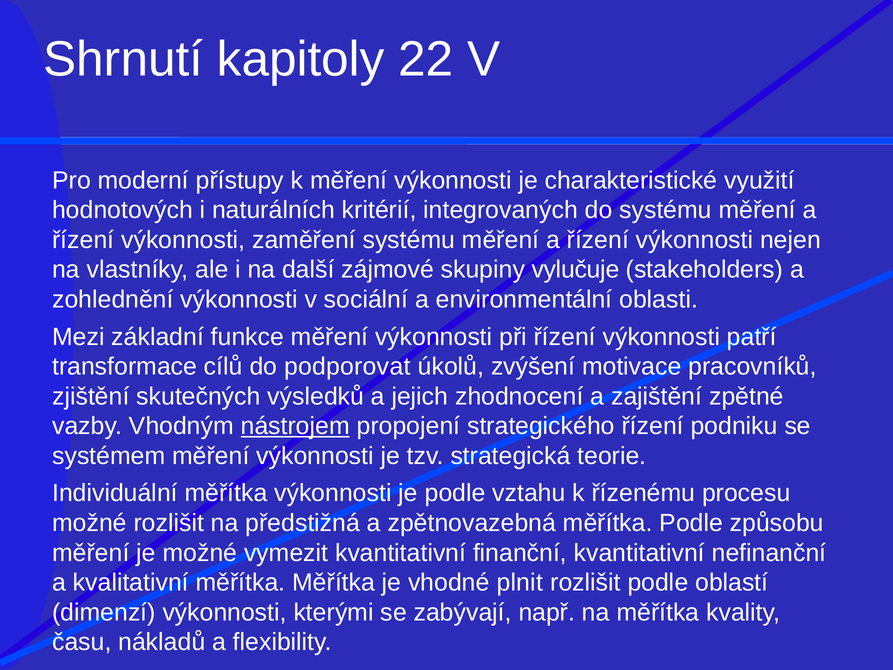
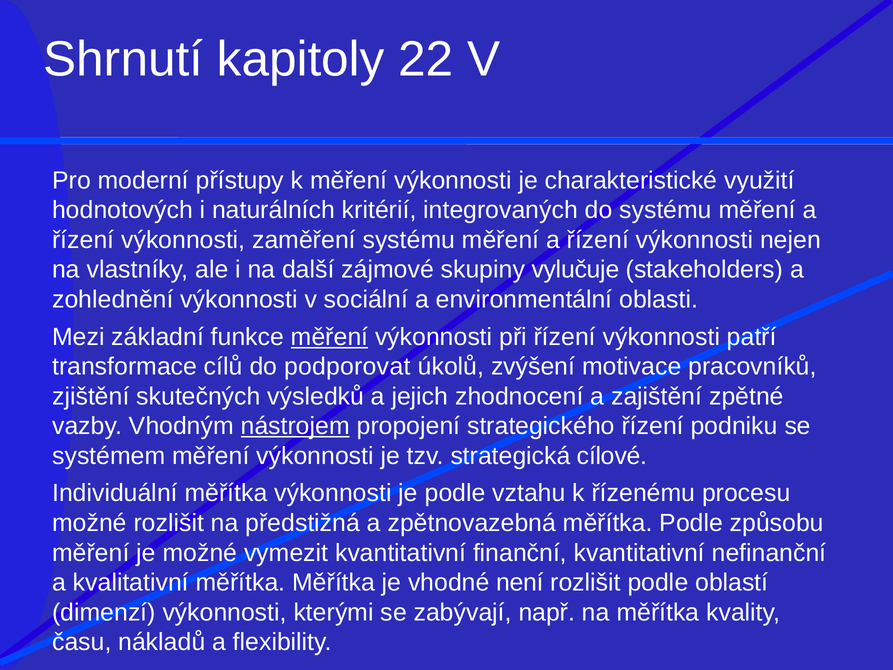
měření underline: none -> present (330, 337)
teorie: teorie -> cílové (612, 456)
plnit: plnit -> není (520, 582)
